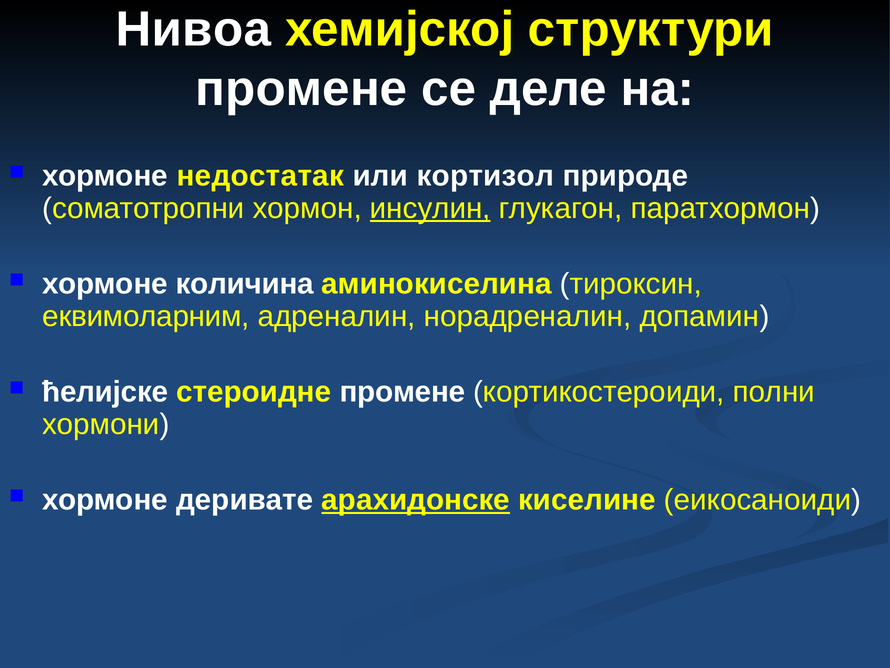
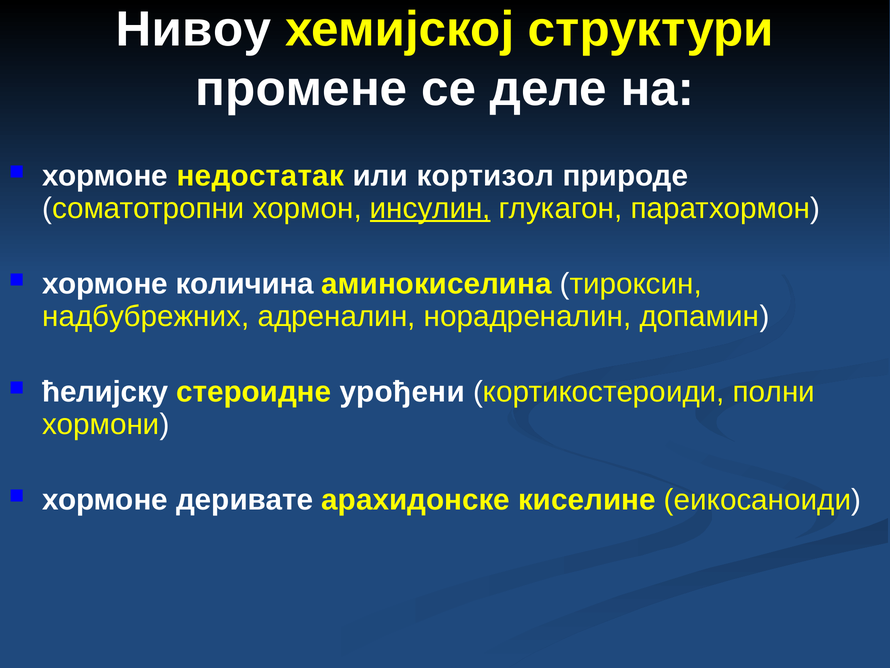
Нивоа: Нивоа -> Нивоу (193, 30)
еквимоларним: еквимоларним -> надбубрежних (146, 316)
ћелијскe: ћелијскe -> ћелијску (105, 392)
стероидне промене: промене -> урођени (402, 392)
арахидонске underline: present -> none (416, 500)
